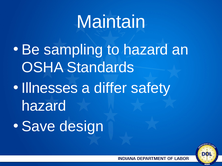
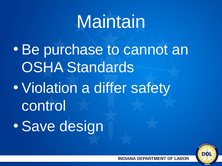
sampling: sampling -> purchase (73, 50)
to hazard: hazard -> cannot (146, 50)
Illnesses: Illnesses -> Violation (50, 88)
hazard: hazard -> control (44, 106)
